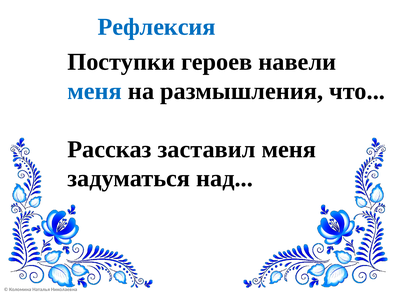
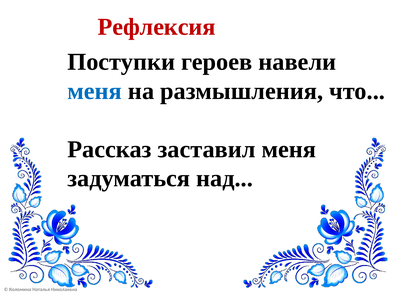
Рефлексия colour: blue -> red (157, 27)
